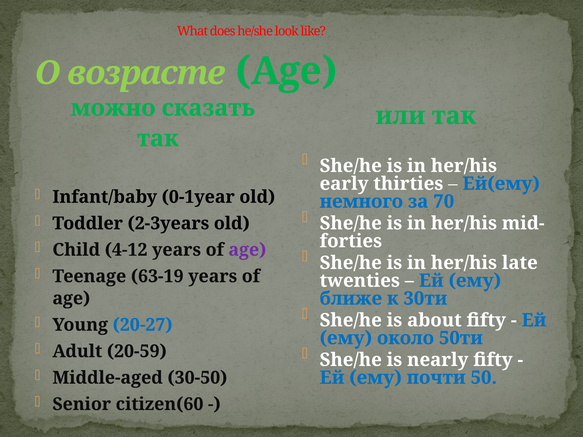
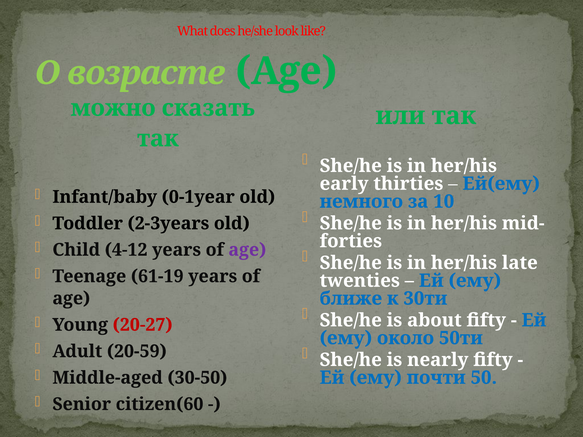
70: 70 -> 10 (444, 202)
63-19: 63-19 -> 61-19 (157, 276)
20-27 colour: blue -> red (143, 325)
